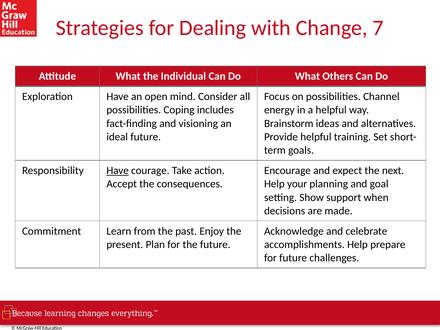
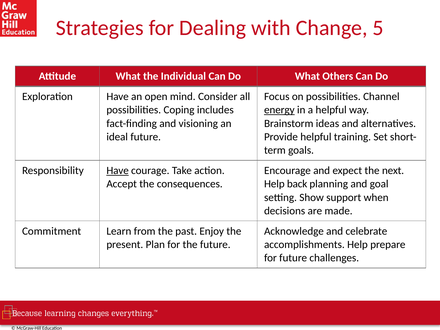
7: 7 -> 5 (378, 28)
energy underline: none -> present (279, 110)
your: your -> back (297, 184)
